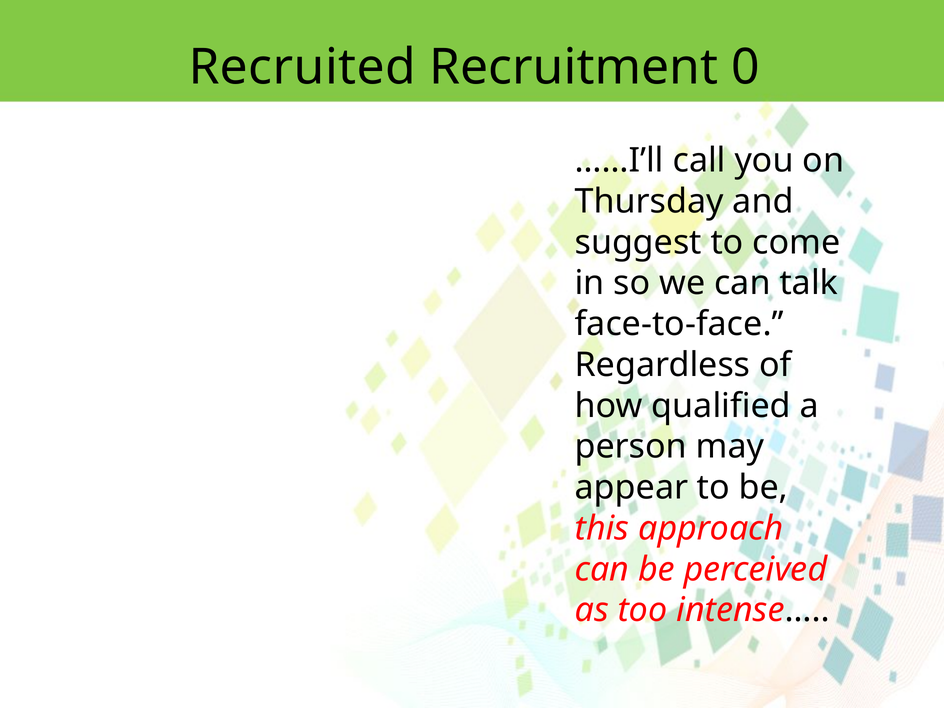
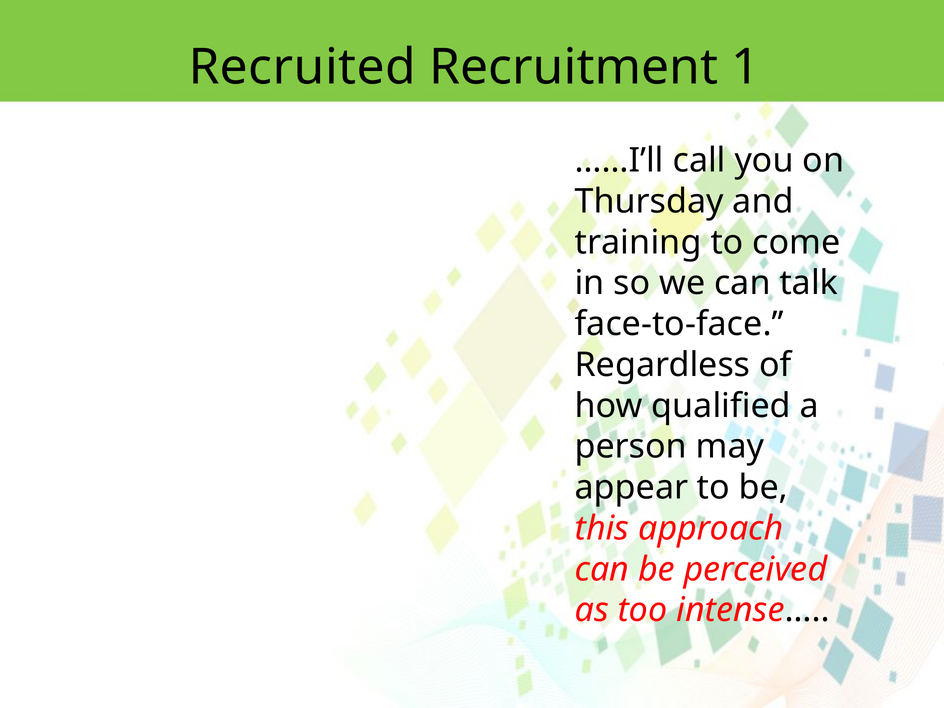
0: 0 -> 1 (745, 67)
suggest: suggest -> training (638, 242)
